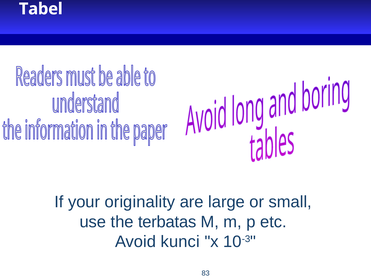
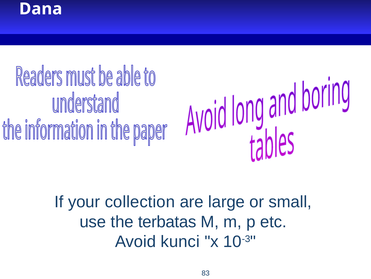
Tabel: Tabel -> Dana (41, 9)
originality: originality -> collection (140, 201)
